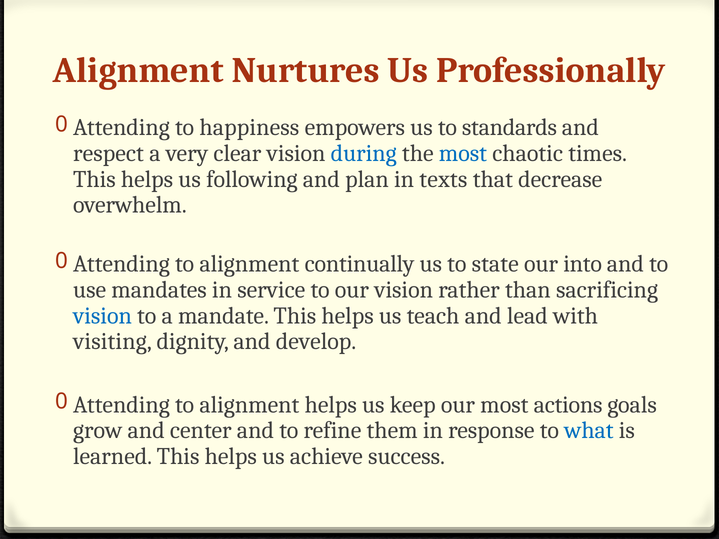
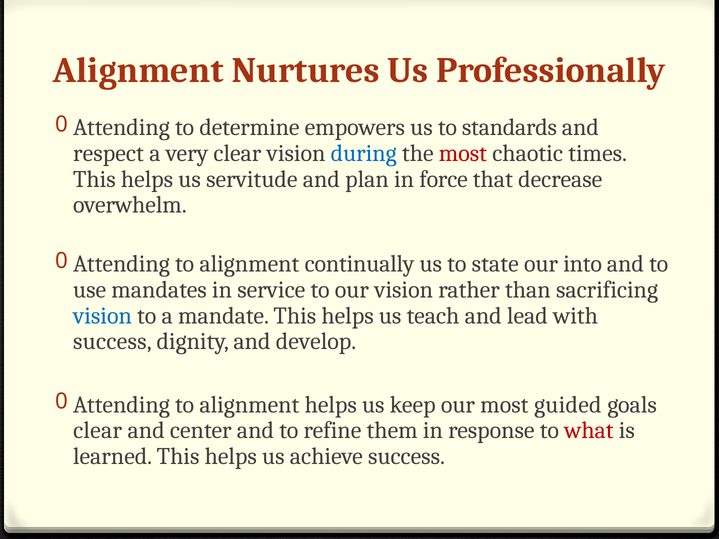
happiness: happiness -> determine (249, 128)
most colour: blue -> red (463, 153)
following: following -> servitude (252, 179)
texts: texts -> force (444, 179)
visiting: visiting -> success (112, 342)
actions: actions -> guided (568, 405)
grow: grow -> clear (98, 431)
what colour: blue -> red (589, 431)
